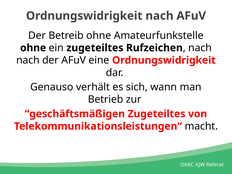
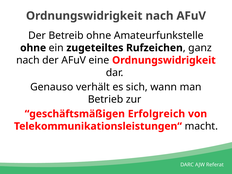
nach: nach -> ganz (200, 48)
geschäftsmäßigen Zugeteiltes: Zugeteiltes -> Erfolgreich (156, 114)
